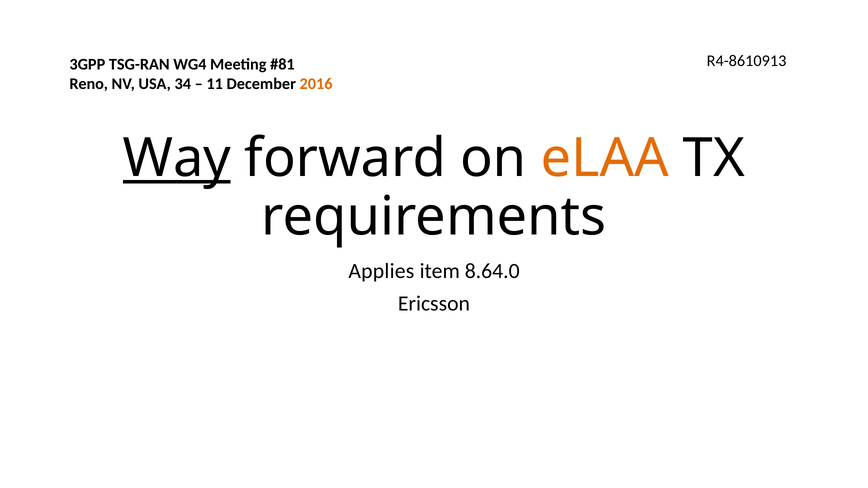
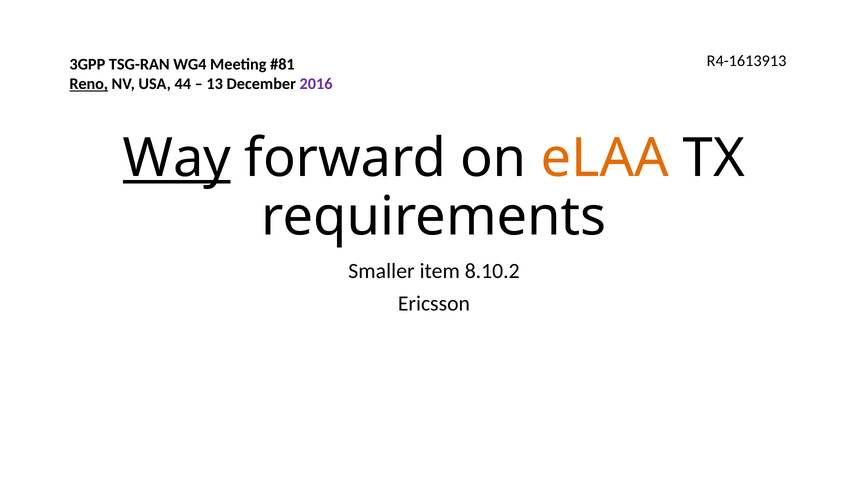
R4-8610913: R4-8610913 -> R4-1613913 (747, 61)
Reno underline: none -> present (89, 84)
34: 34 -> 44 (183, 84)
11: 11 -> 13 (215, 84)
2016 colour: orange -> purple (316, 84)
Applies: Applies -> Smaller (381, 271)
8.64.0: 8.64.0 -> 8.10.2 (492, 271)
